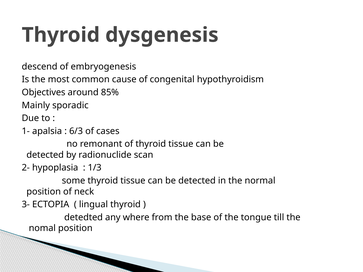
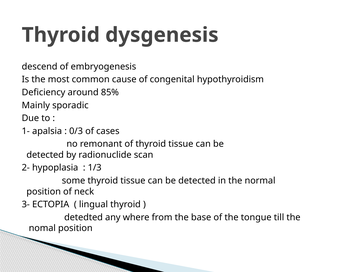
Objectives: Objectives -> Deficiency (44, 92)
6/3: 6/3 -> 0/3 (76, 131)
